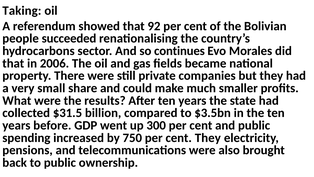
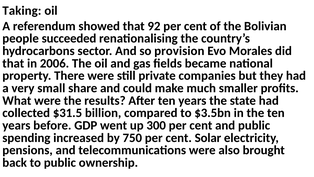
continues: continues -> provision (179, 51)
cent They: They -> Solar (208, 138)
